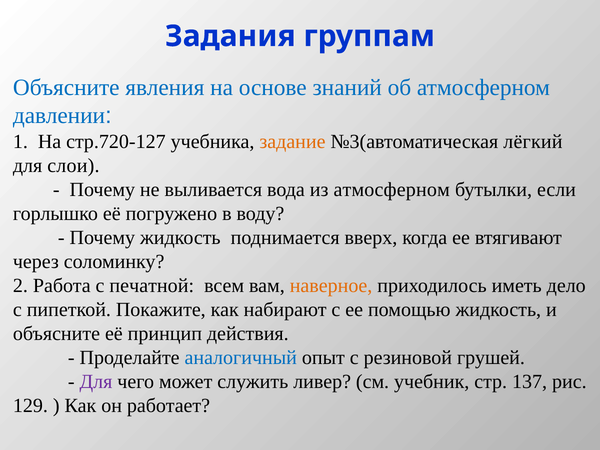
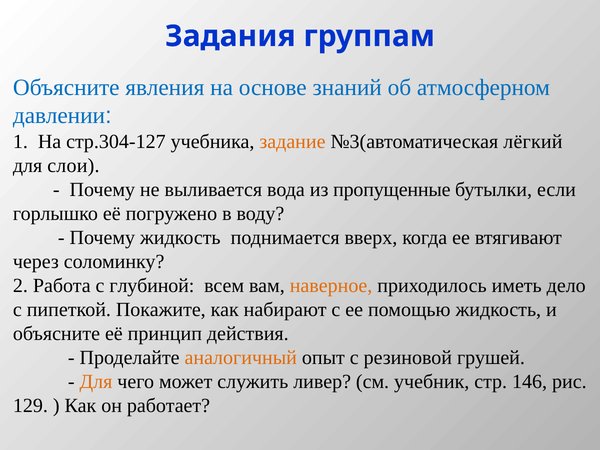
стр.720-127: стр.720-127 -> стр.304-127 (116, 141)
из атмосферном: атмосферном -> пропущенные (392, 189)
печатной: печатной -> глубиной (152, 285)
аналогичный colour: blue -> orange (241, 357)
Для colour: purple -> orange (96, 381)
137: 137 -> 146 (530, 381)
